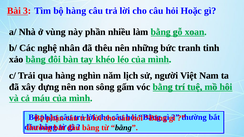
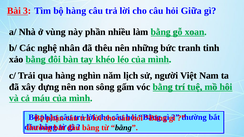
Hoặc: Hoặc -> Giữa (191, 11)
